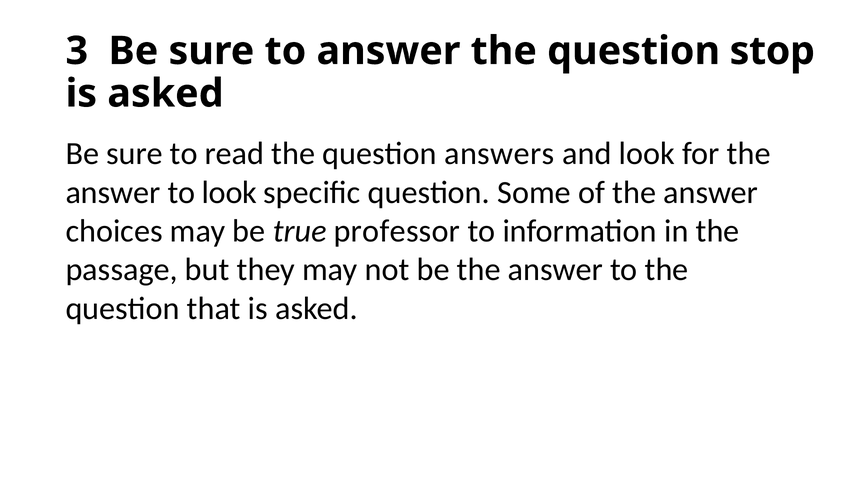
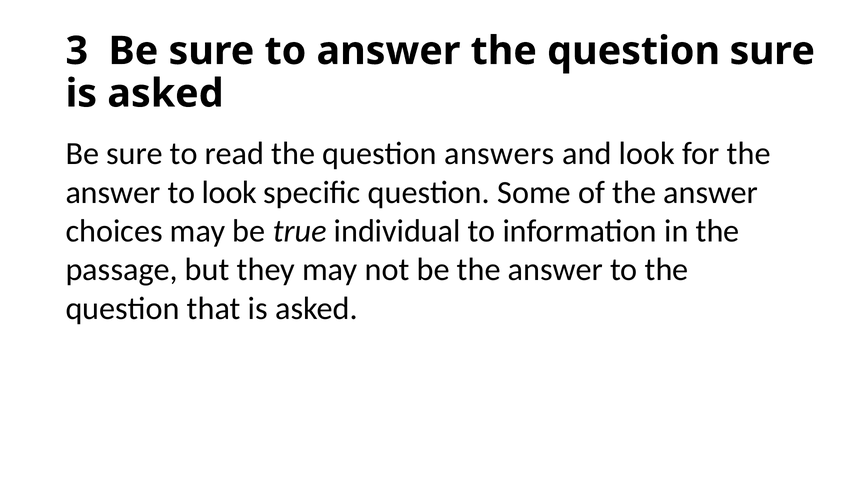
question stop: stop -> sure (772, 51)
professor: professor -> individual (397, 231)
